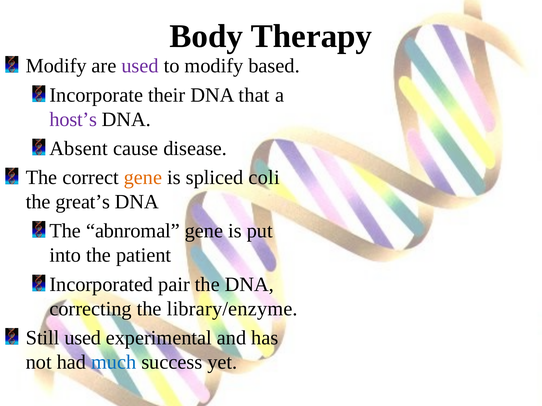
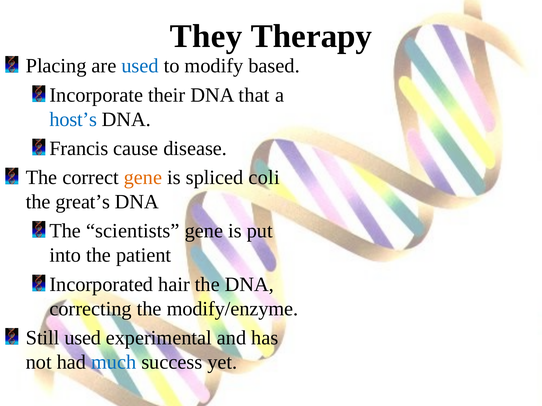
Body: Body -> They (206, 36)
Modify: Modify -> Placing (56, 66)
used colour: purple -> blue (140, 66)
host’s colour: purple -> blue (73, 120)
Absent: Absent -> Francis (79, 149)
abnromal: abnromal -> scientists (133, 231)
pair: pair -> hair (174, 285)
library/enzyme: library/enzyme -> modify/enzyme (232, 309)
